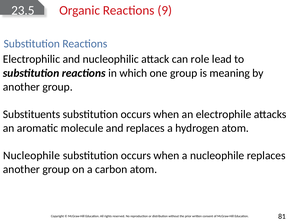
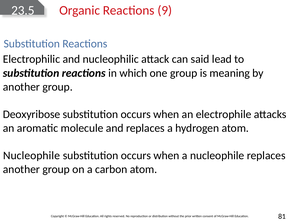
role: role -> said (200, 59)
Substituents: Substituents -> Deoxyribose (32, 114)
